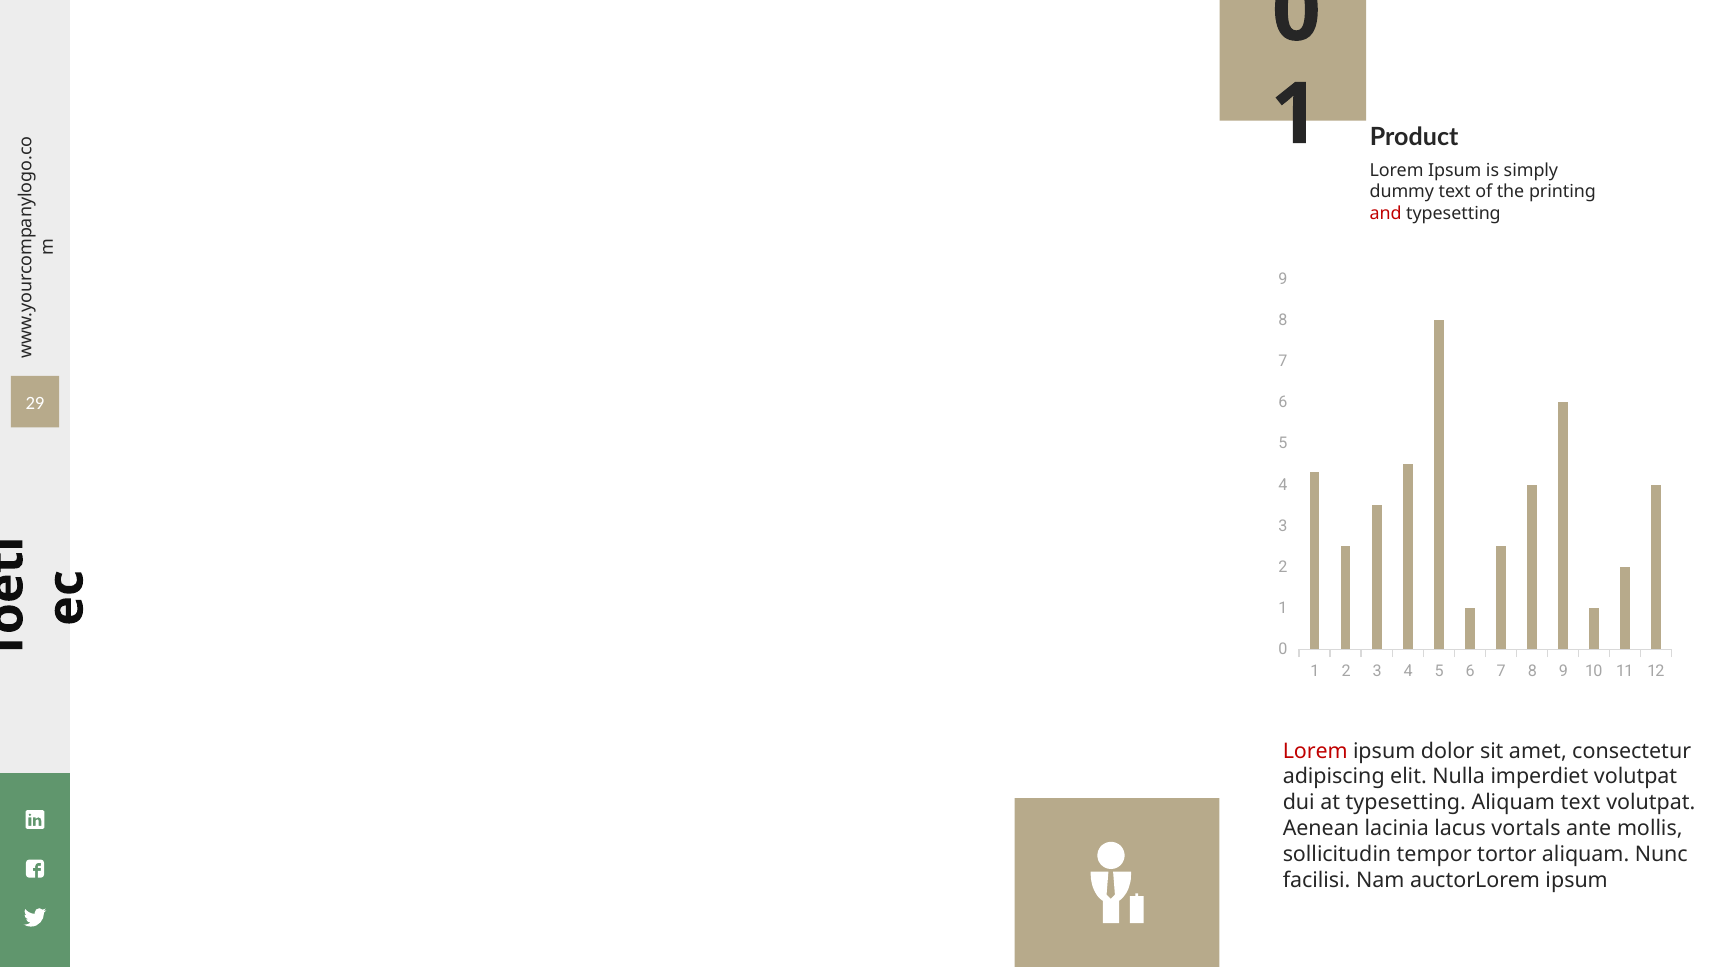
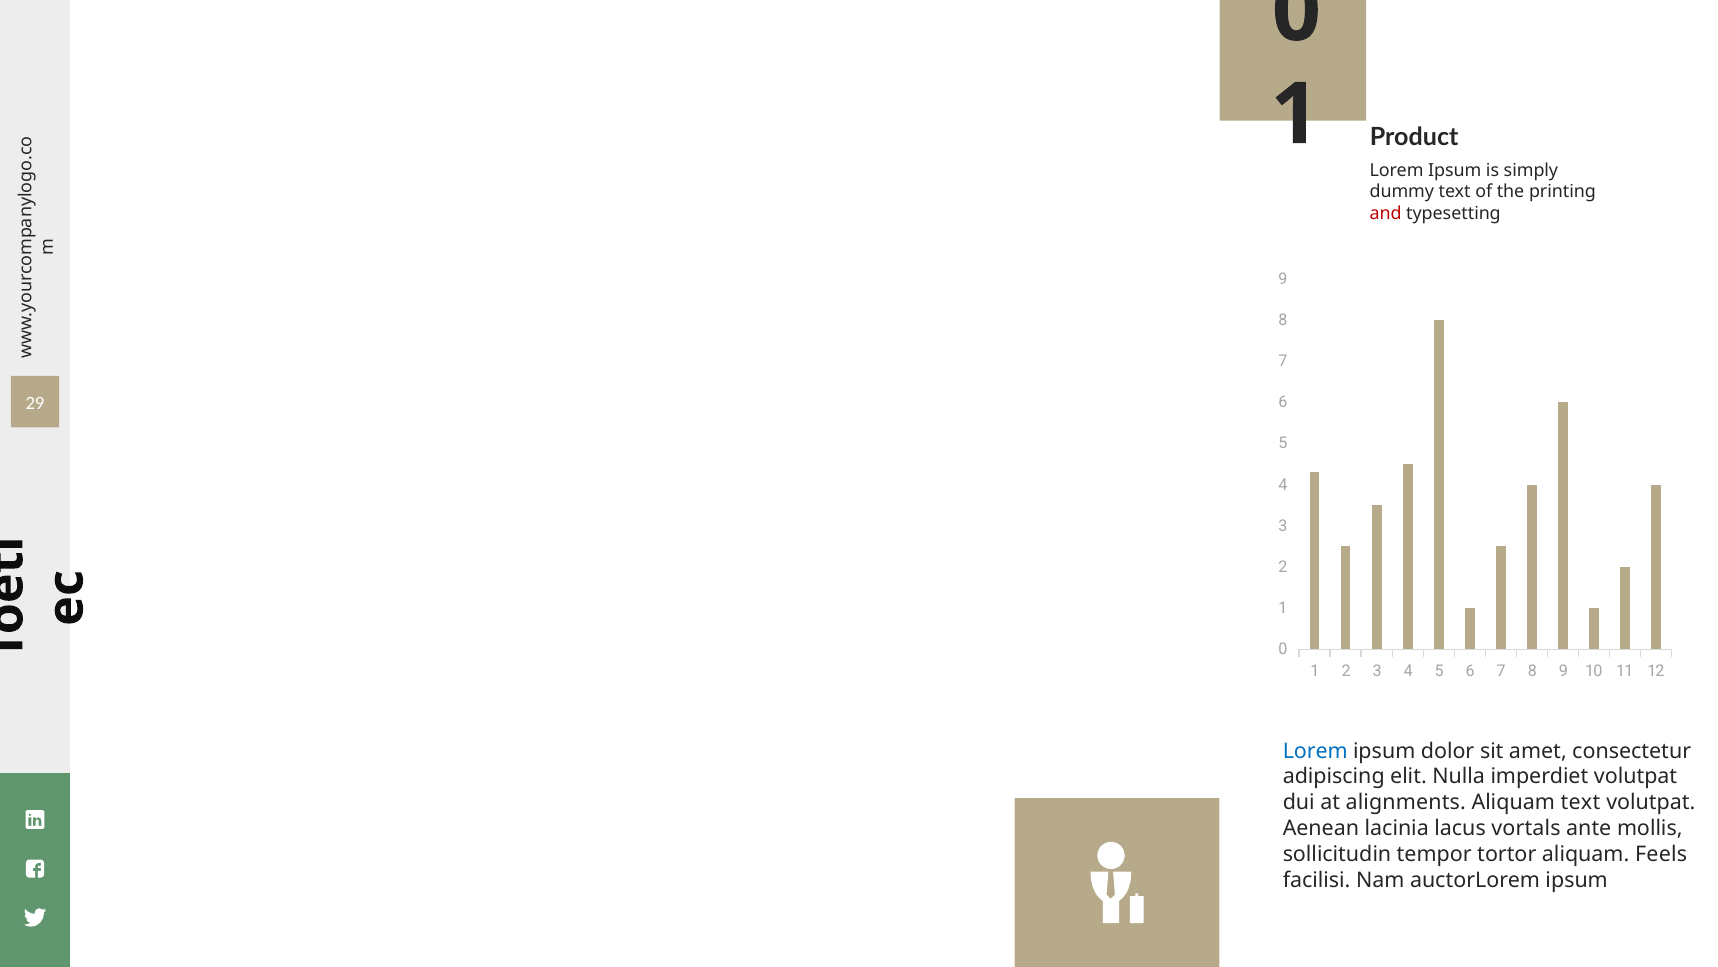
Lorem colour: red -> blue (1315, 750)
at typesetting: typesetting -> alignments (1406, 802)
Nunc: Nunc -> Feels (1661, 854)
